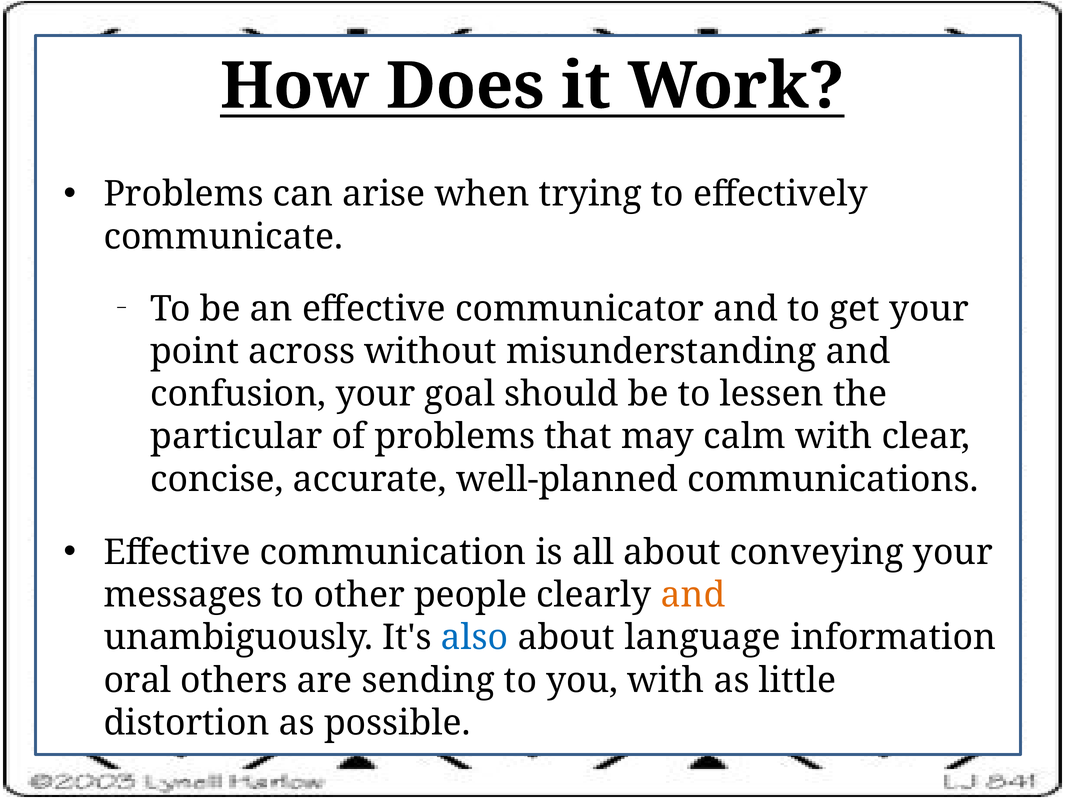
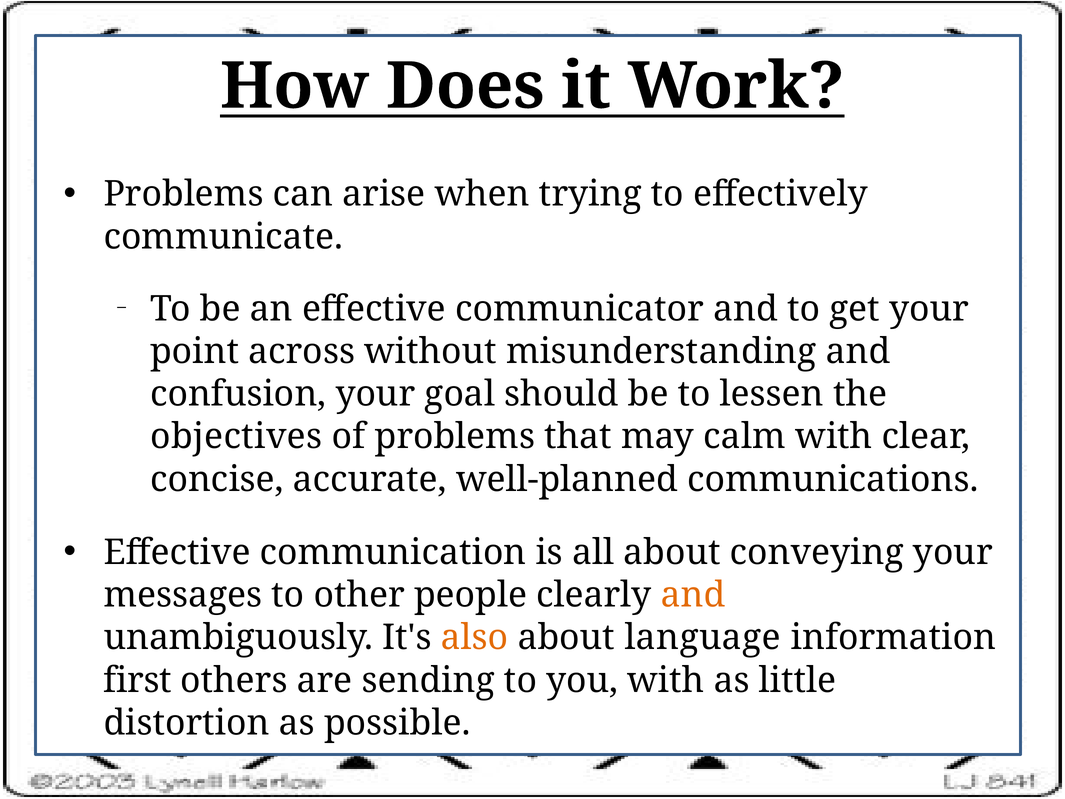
particular: particular -> objectives (236, 437)
also colour: blue -> orange (475, 638)
oral: oral -> first (138, 680)
